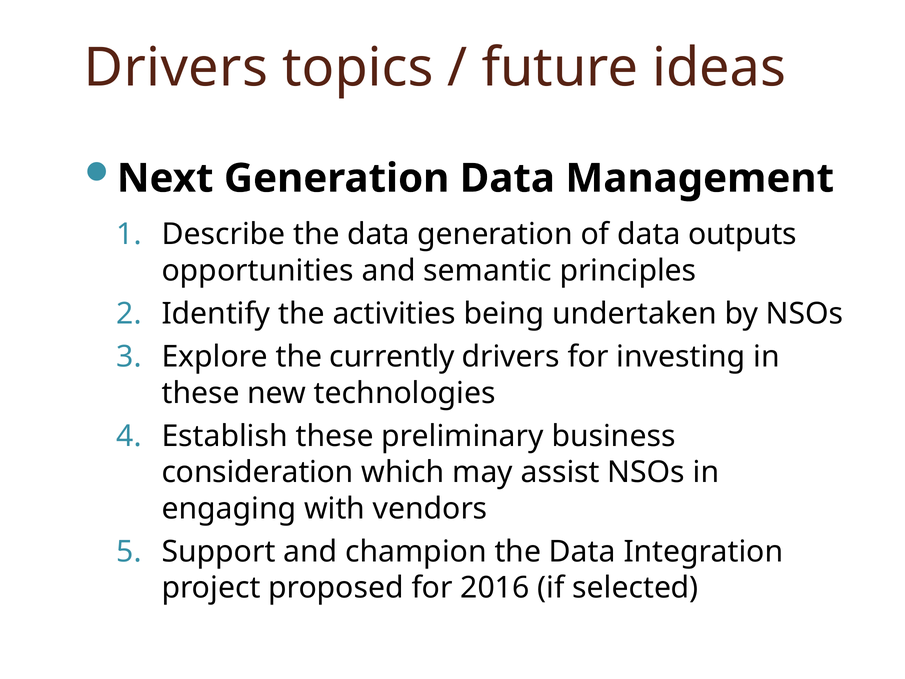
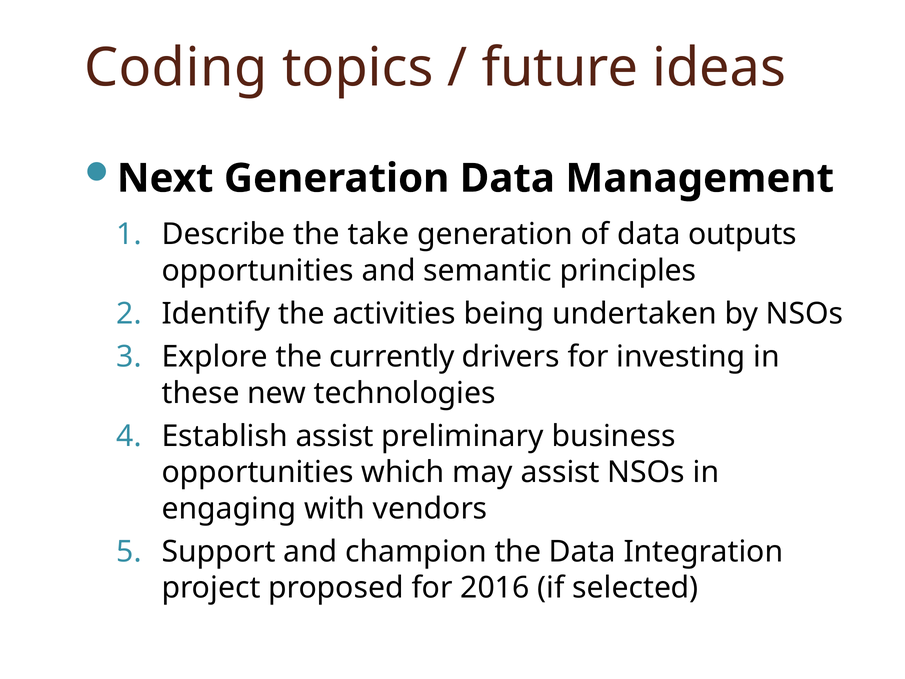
Drivers: Drivers -> Coding (176, 68)
Describe the data: data -> take (378, 234)
Establish these: these -> assist (335, 436)
consideration: consideration -> opportunities (258, 472)
